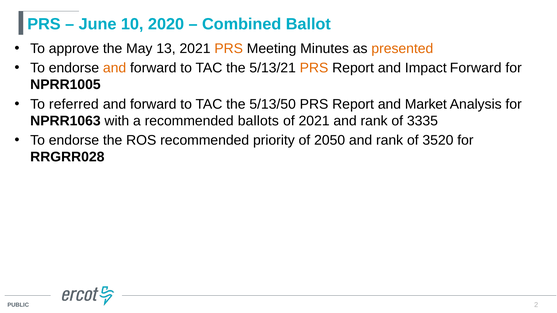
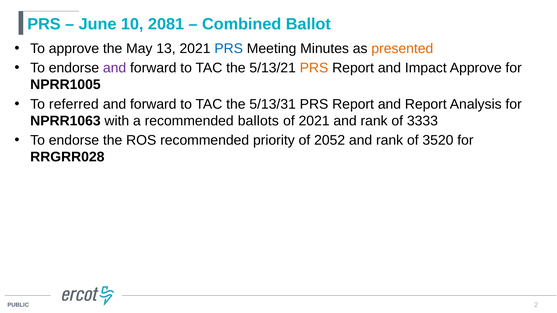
2020: 2020 -> 2081 (166, 24)
PRS colour: orange -> blue (229, 49)
and colour: orange -> purple (115, 68)
Impact Forward: Forward -> Approve (476, 68)
5/13/50: 5/13/50 -> 5/13/31 (273, 104)
and Market: Market -> Report (426, 104)
3335: 3335 -> 3333 (422, 121)
2050: 2050 -> 2052 (330, 141)
